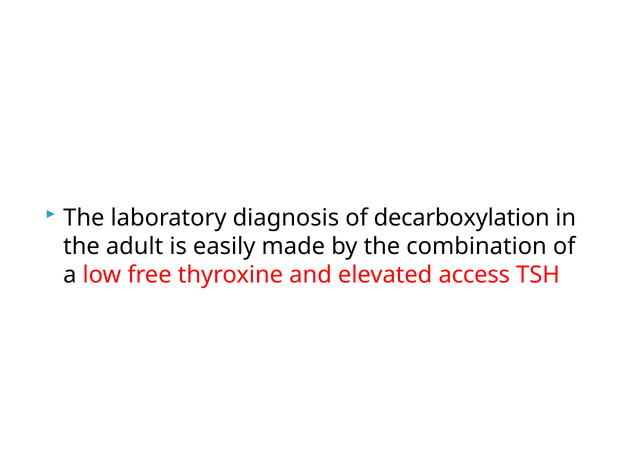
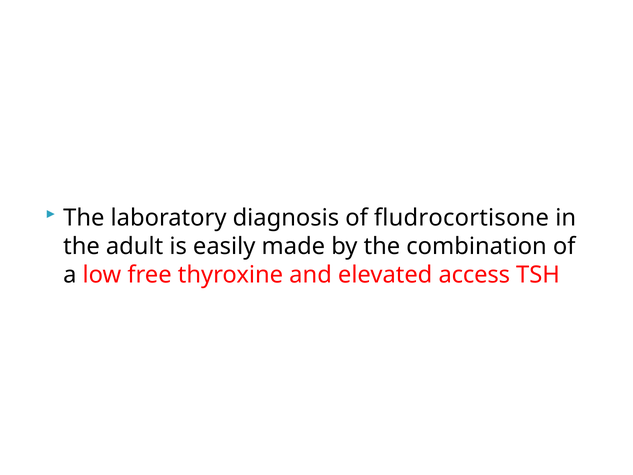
decarboxylation: decarboxylation -> fludrocortisone (461, 218)
